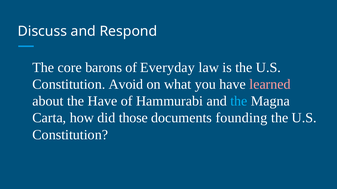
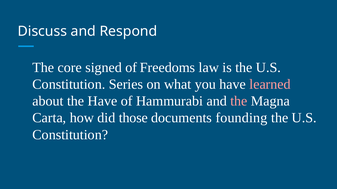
barons: barons -> signed (104, 68)
Everyday: Everyday -> Freedoms (168, 68)
Avoid: Avoid -> Series (126, 85)
the colour: light blue -> pink (239, 101)
